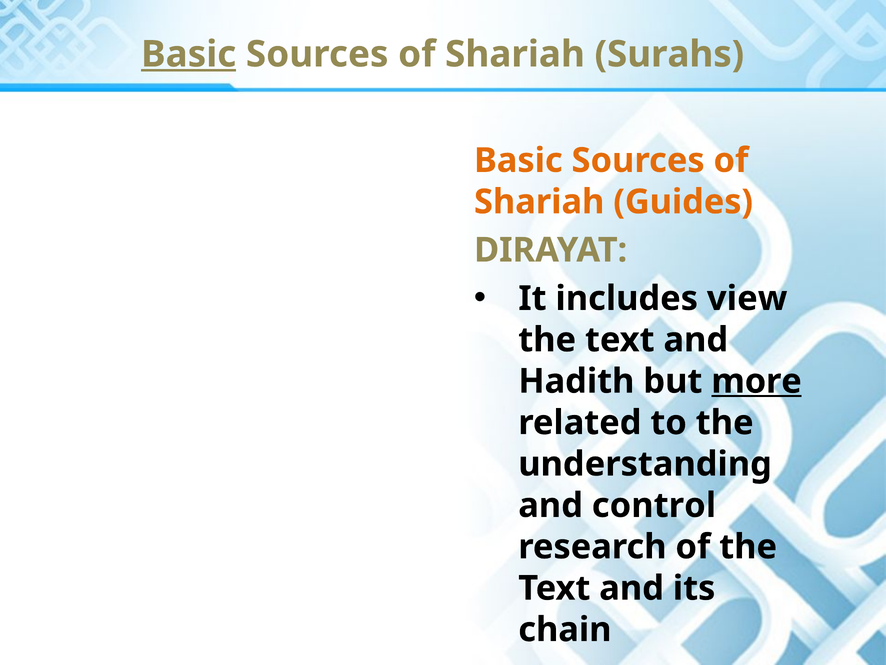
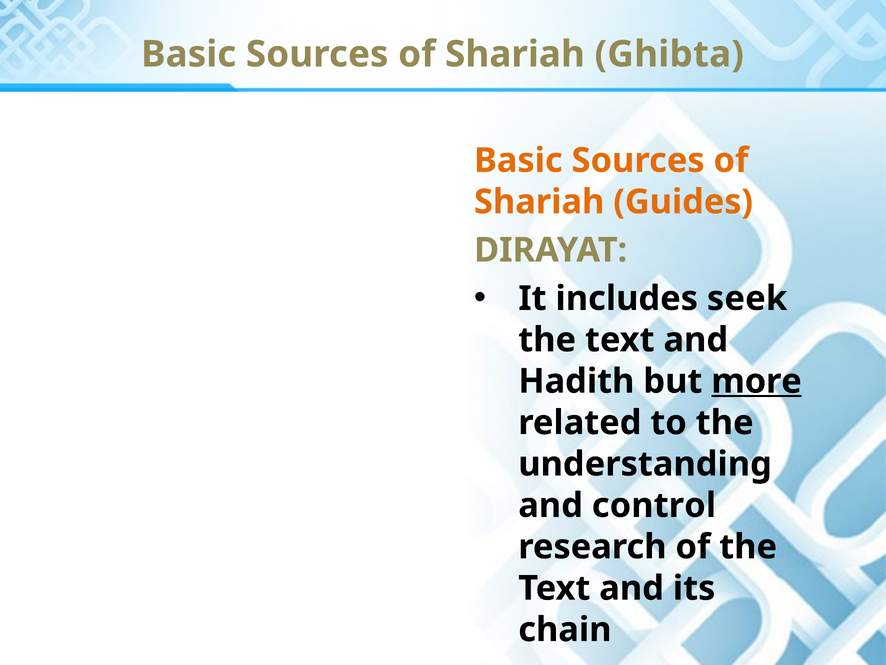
Basic underline: present -> none (189, 54)
Surahs: Surahs -> Ghibta (669, 54)
view: view -> seek (747, 298)
